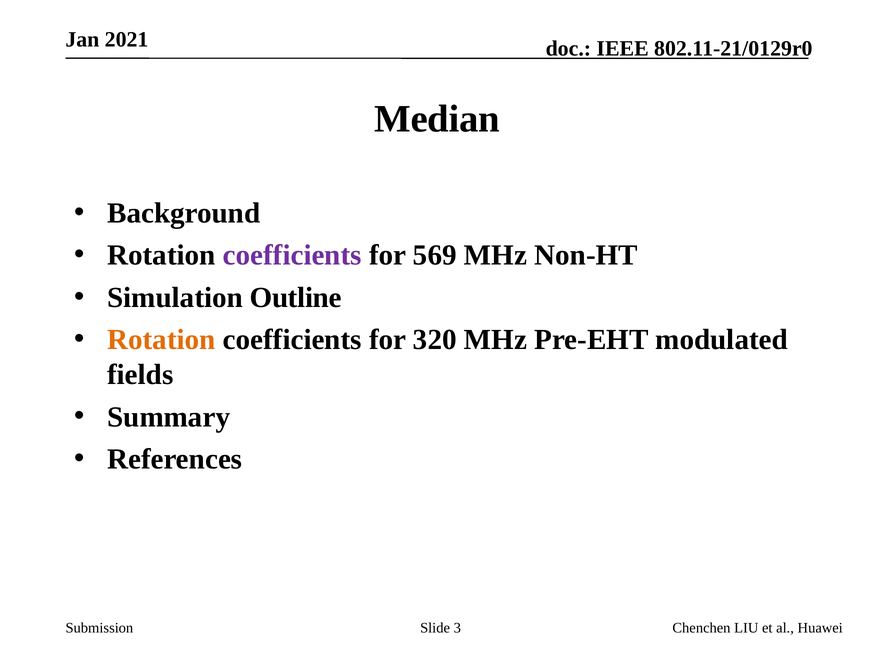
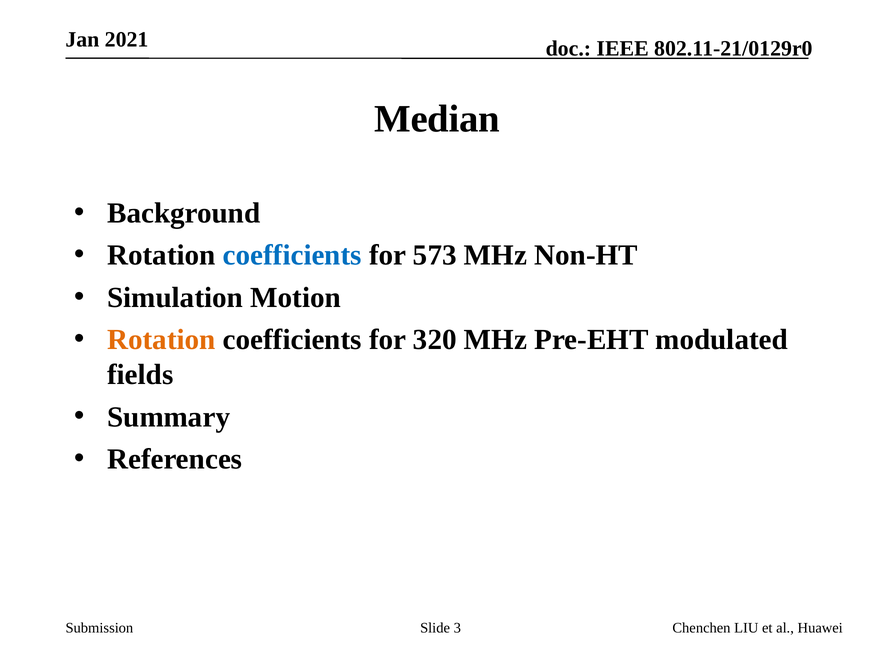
coefficients colour: purple -> blue (292, 256)
569: 569 -> 573 (435, 256)
Outline: Outline -> Motion (296, 298)
